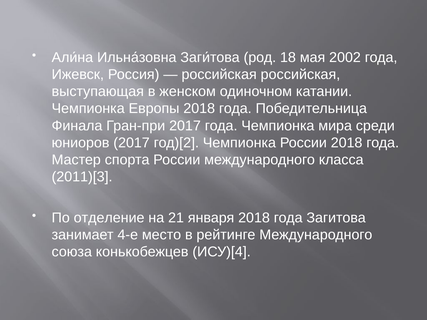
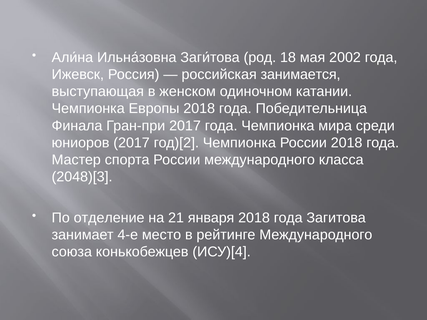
российская российская: российская -> занимается (301, 75)
2011)[3: 2011)[3 -> 2048)[3 (82, 177)
